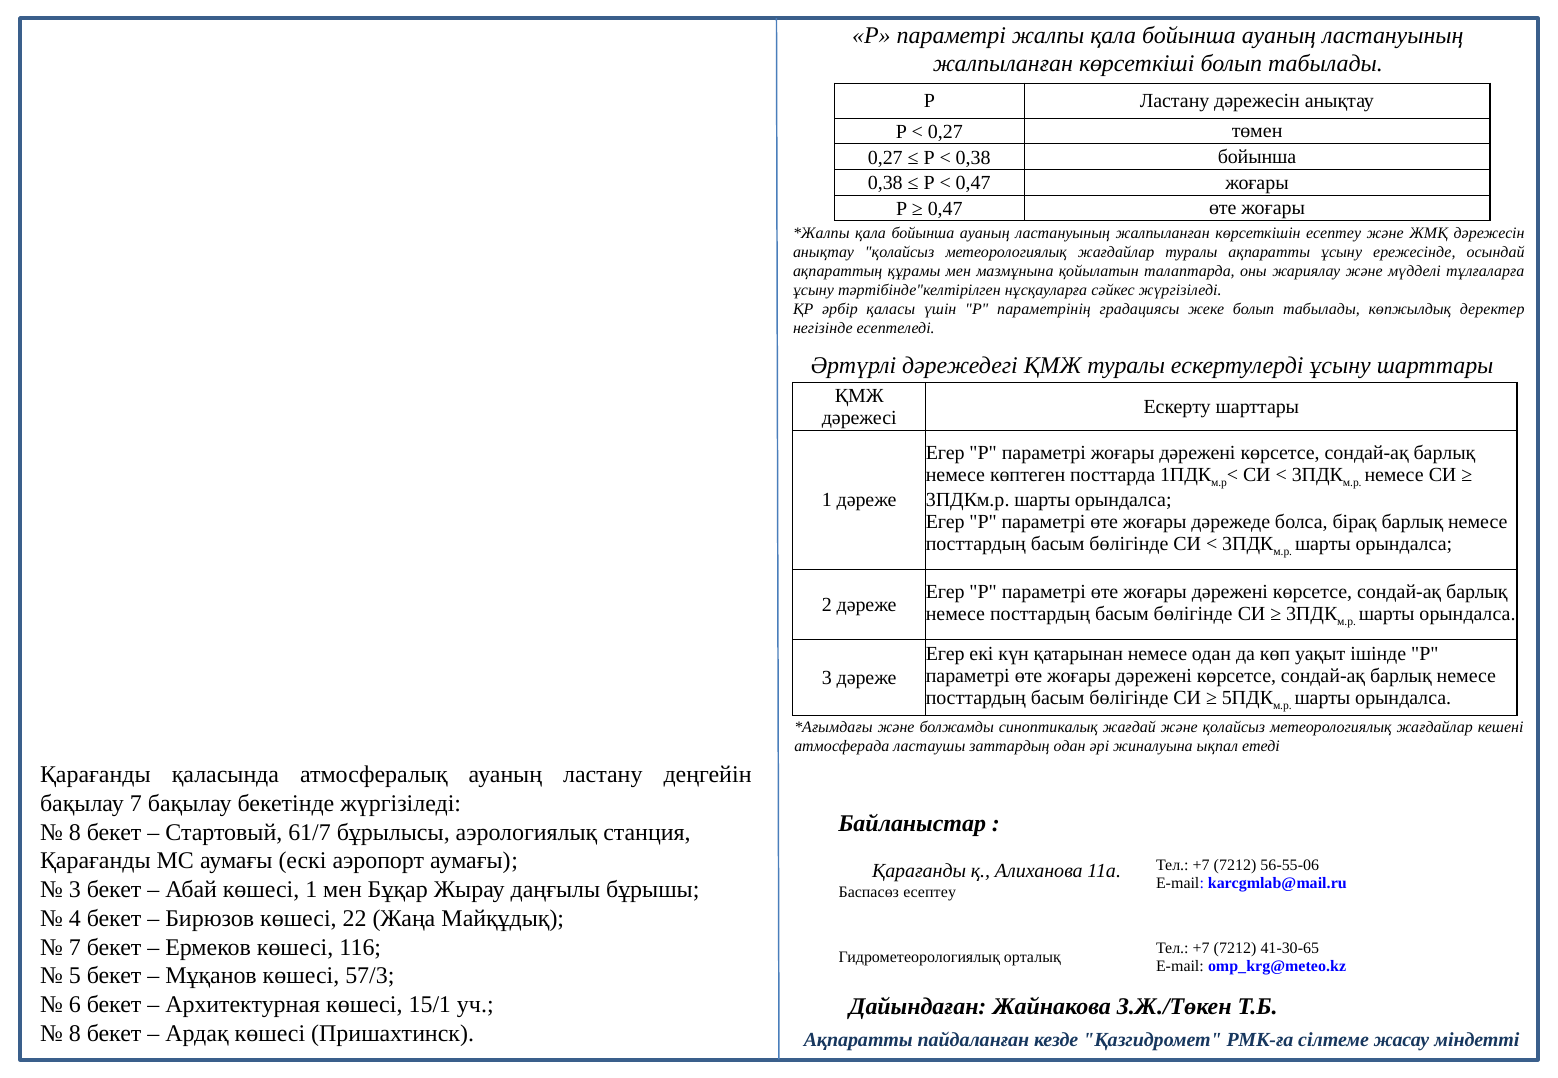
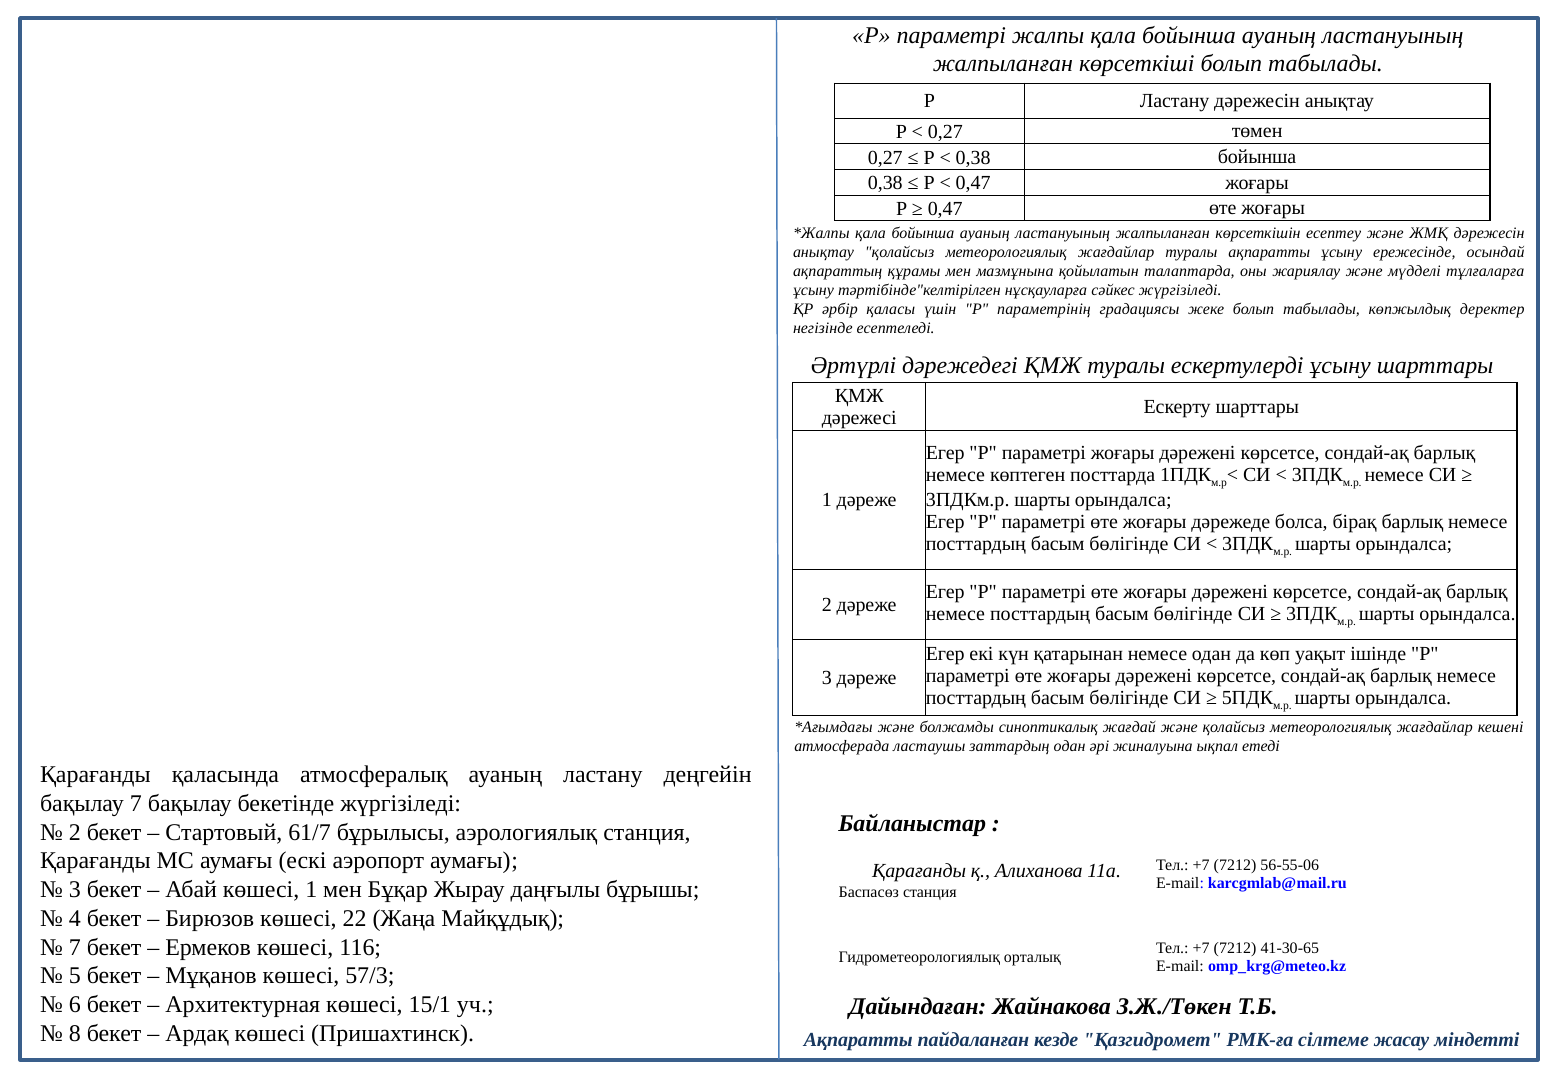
8: 8 -> 2 (75, 833)
Баспасөз есептеу: есептеу -> станция (930, 893)
